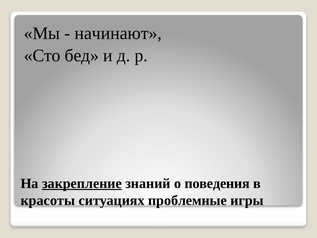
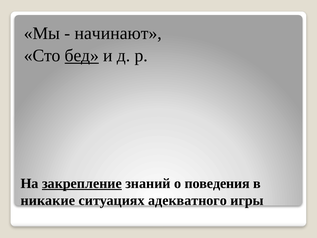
бед underline: none -> present (82, 56)
красоты: красоты -> никакие (48, 200)
проблемные: проблемные -> адекватного (188, 200)
